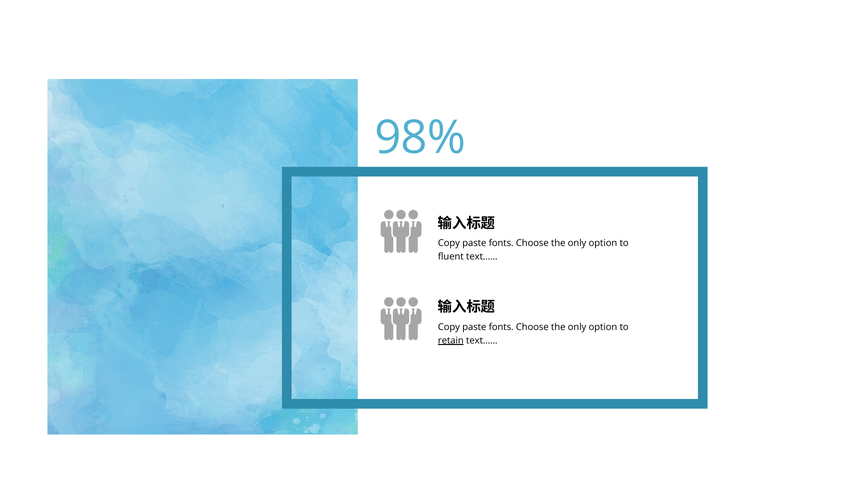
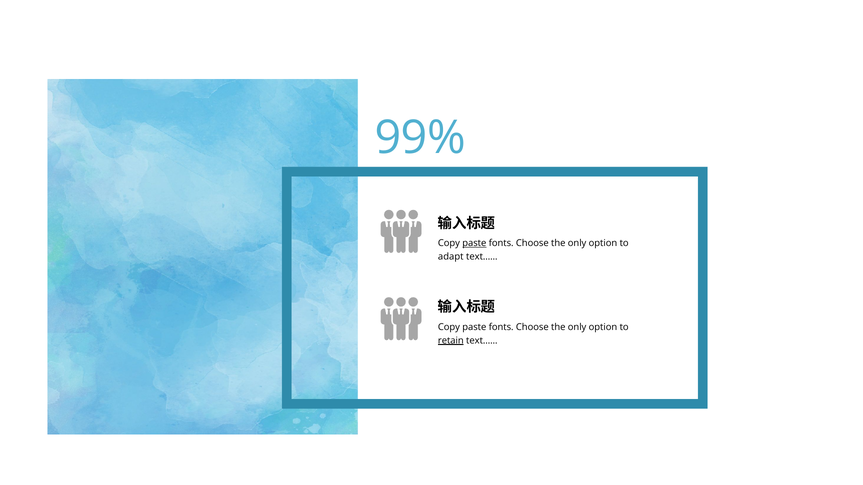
98%: 98% -> 99% (420, 138)
paste underline: none -> present (474, 243)
fluent: fluent -> adapt (451, 257)
